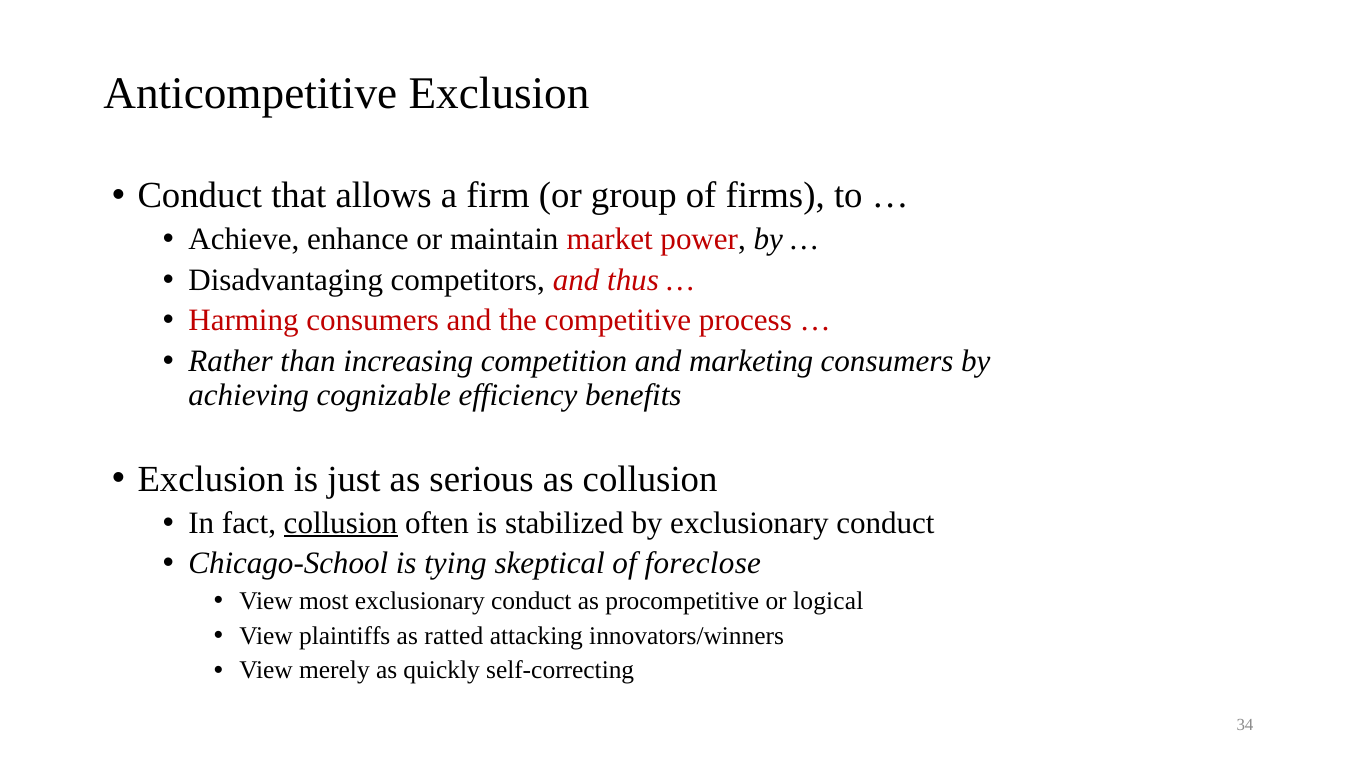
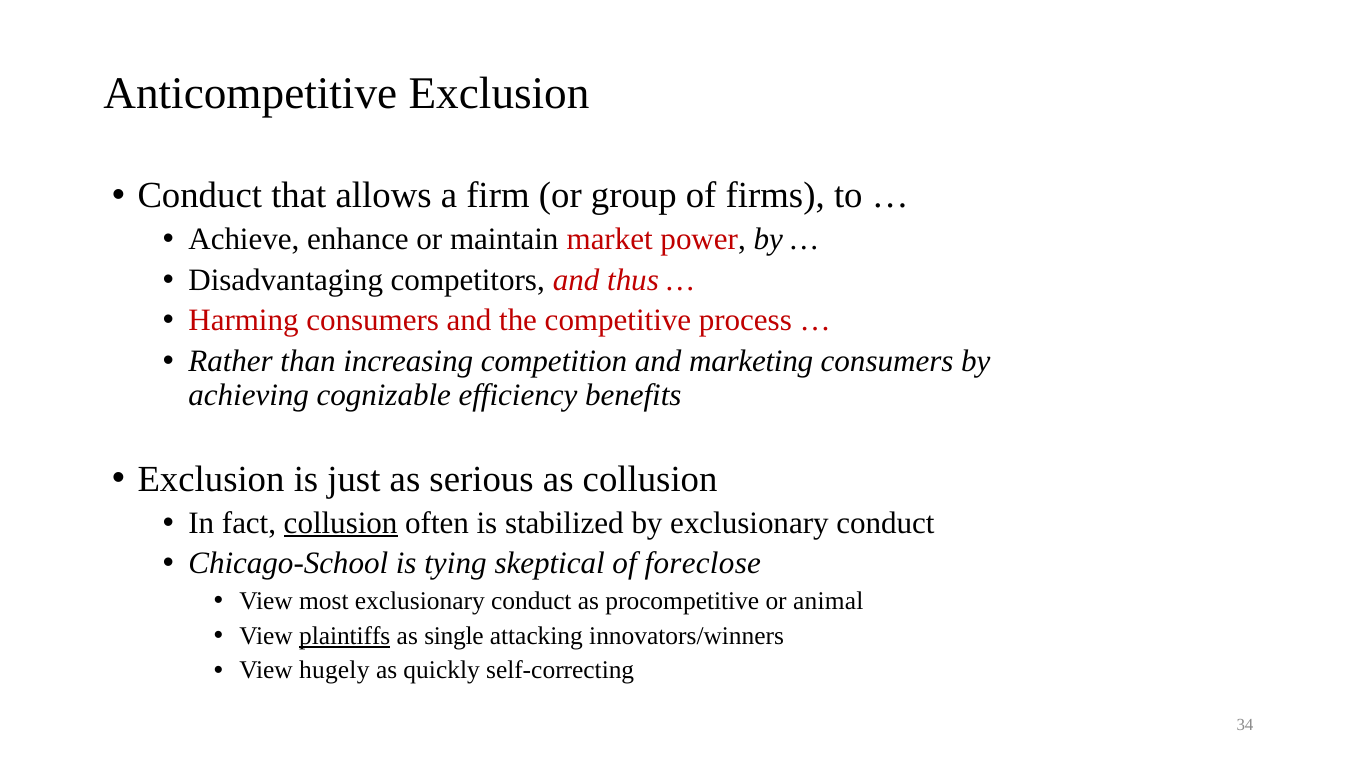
logical: logical -> animal (828, 601)
plaintiffs underline: none -> present (345, 635)
ratted: ratted -> single (454, 635)
merely: merely -> hugely (334, 670)
